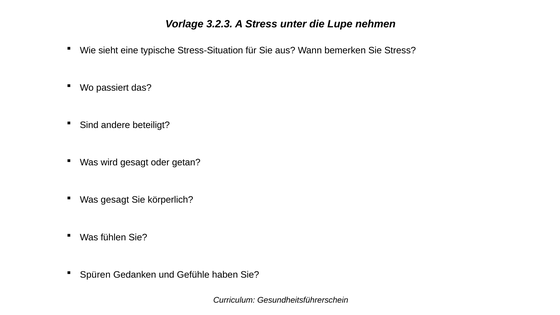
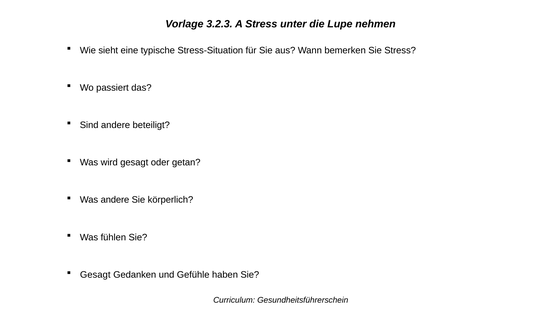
Was gesagt: gesagt -> andere (115, 200)
Spüren: Spüren -> Gesagt (95, 275)
